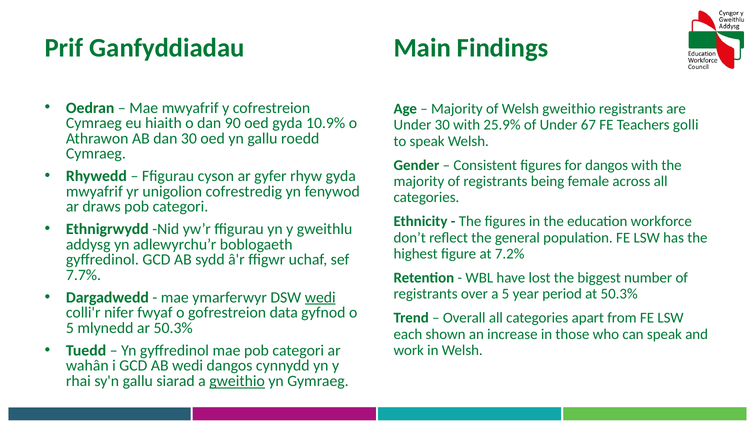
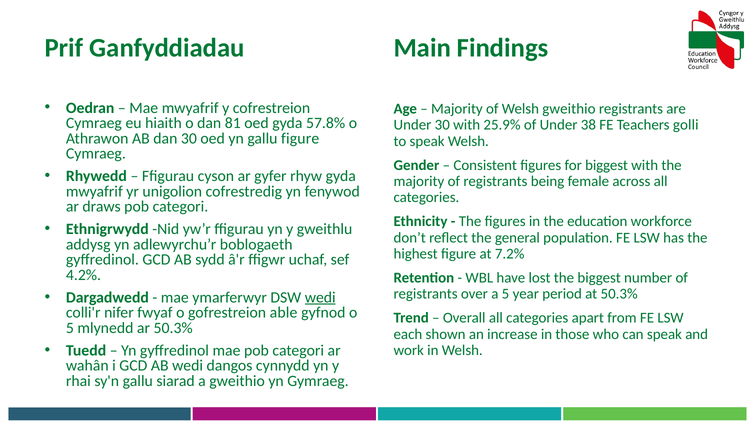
90: 90 -> 81 (233, 123)
10.9%: 10.9% -> 57.8% (326, 123)
67: 67 -> 38 (588, 125)
gallu roedd: roedd -> figure (300, 138)
for dangos: dangos -> biggest (607, 165)
7.7%: 7.7% -> 4.2% (83, 275)
data: data -> able (284, 312)
gweithio underline: present -> none (237, 381)
